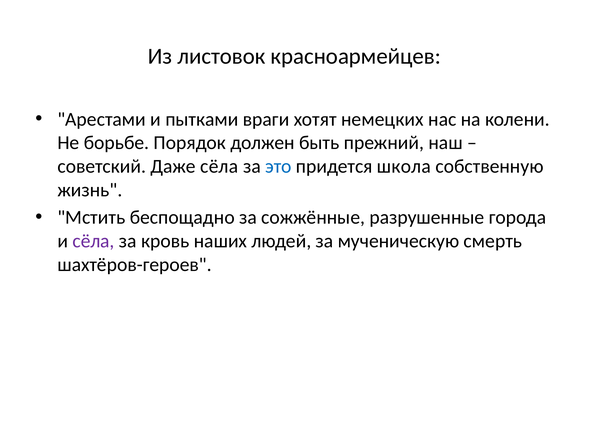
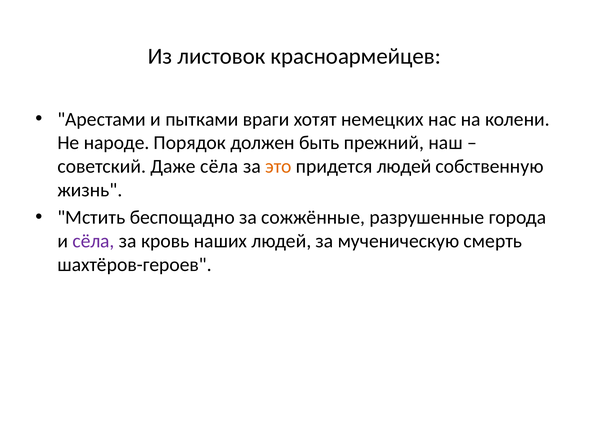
борьбе: борьбе -> народе (117, 143)
это colour: blue -> orange (278, 166)
придется школа: школа -> людей (404, 166)
